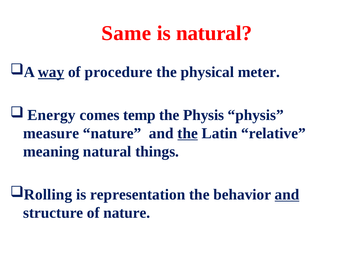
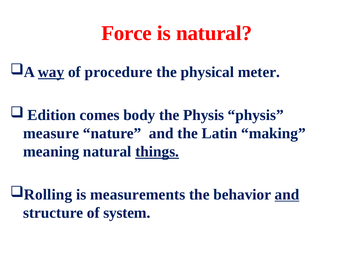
Same: Same -> Force (127, 33)
Energy: Energy -> Edition (52, 115)
temp: temp -> body (139, 115)
the underline: present -> none (188, 133)
relative: relative -> making (273, 133)
things underline: none -> present (157, 152)
representation: representation -> measurements (138, 195)
of nature: nature -> system (127, 213)
